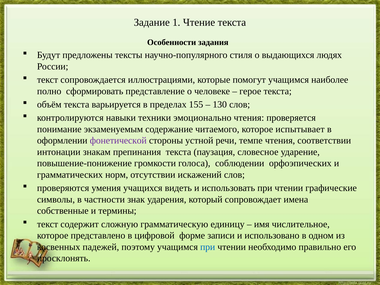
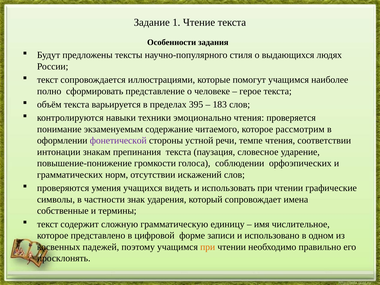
155: 155 -> 395 (196, 104)
130: 130 -> 183 (220, 104)
испытывает: испытывает -> рассмотрим (300, 129)
при colour: blue -> orange (208, 247)
